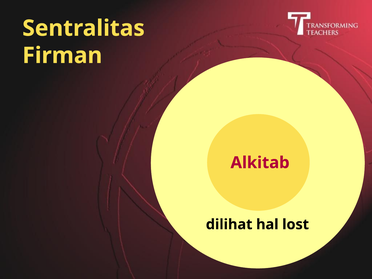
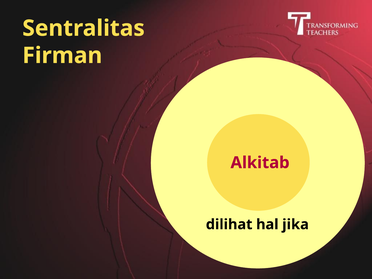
lost: lost -> jika (296, 224)
